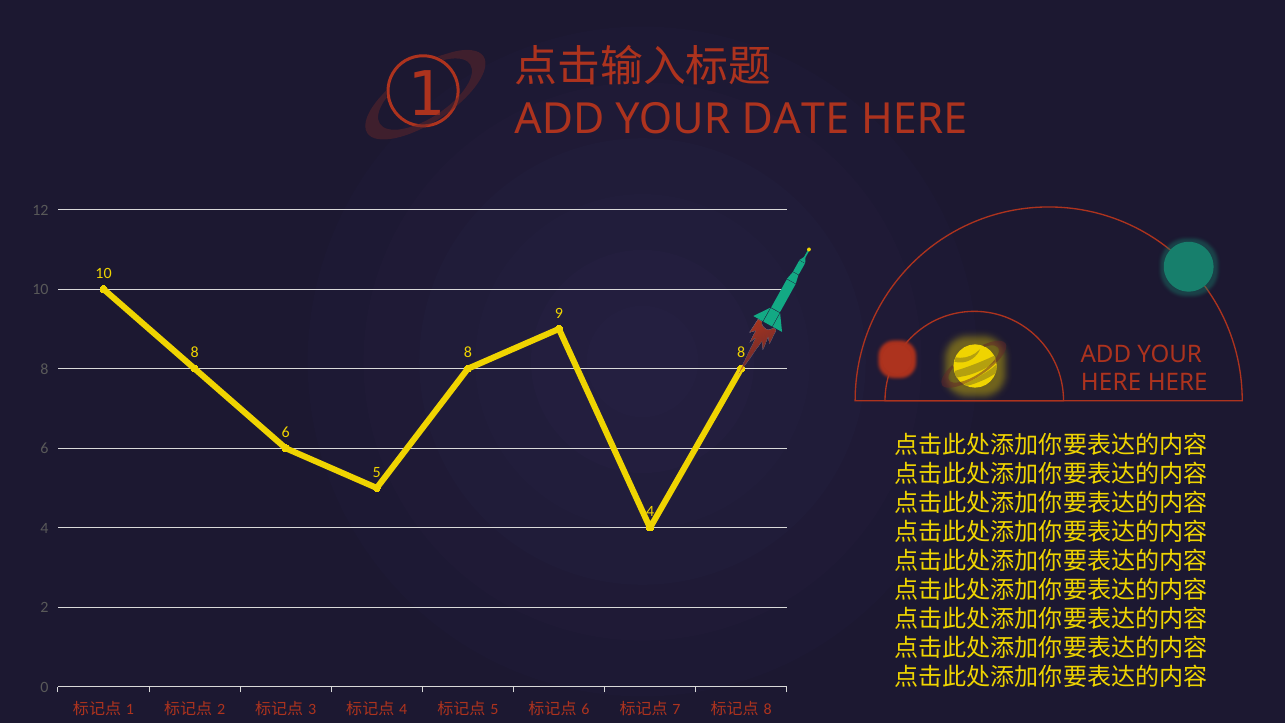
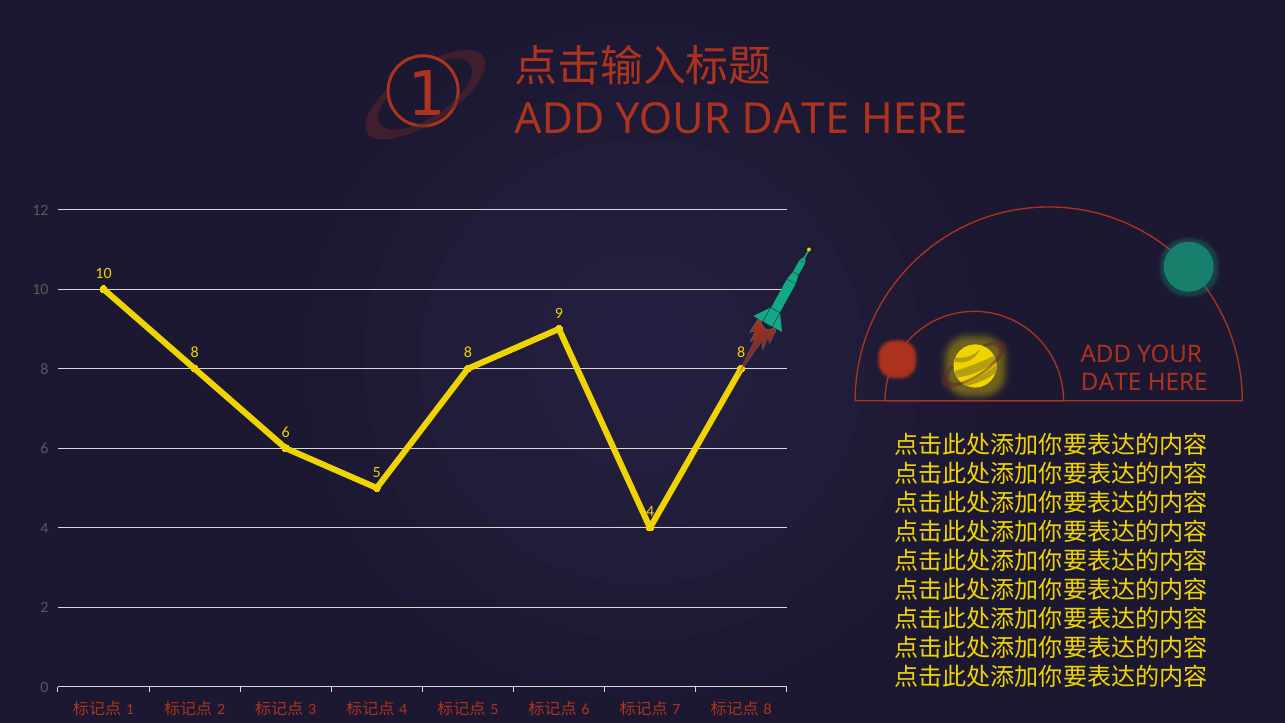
HERE: HERE -> DATE (1111, 383)
